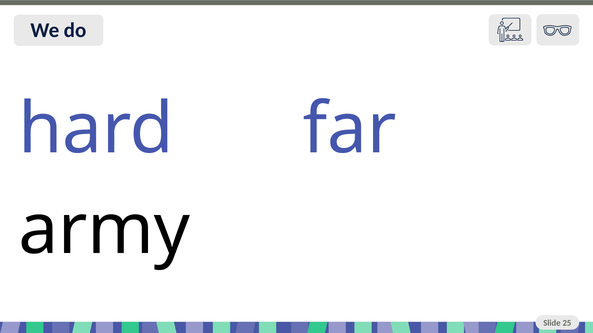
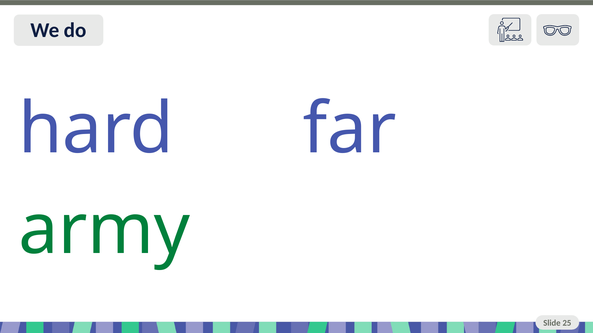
army colour: black -> green (104, 230)
